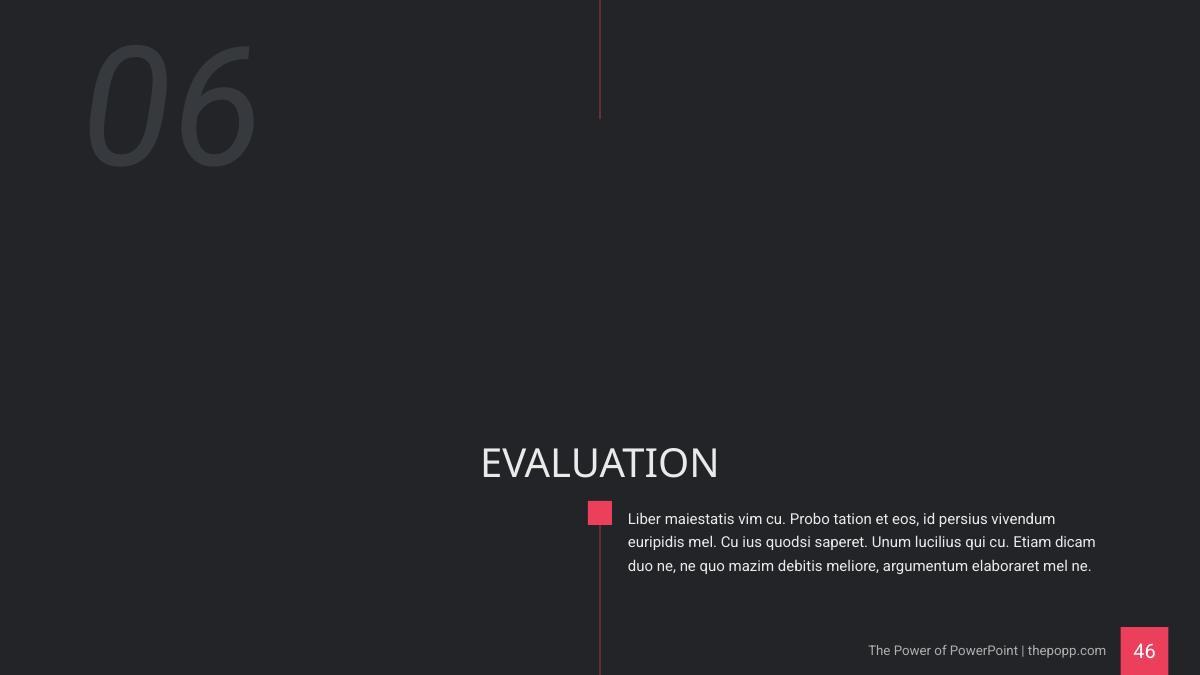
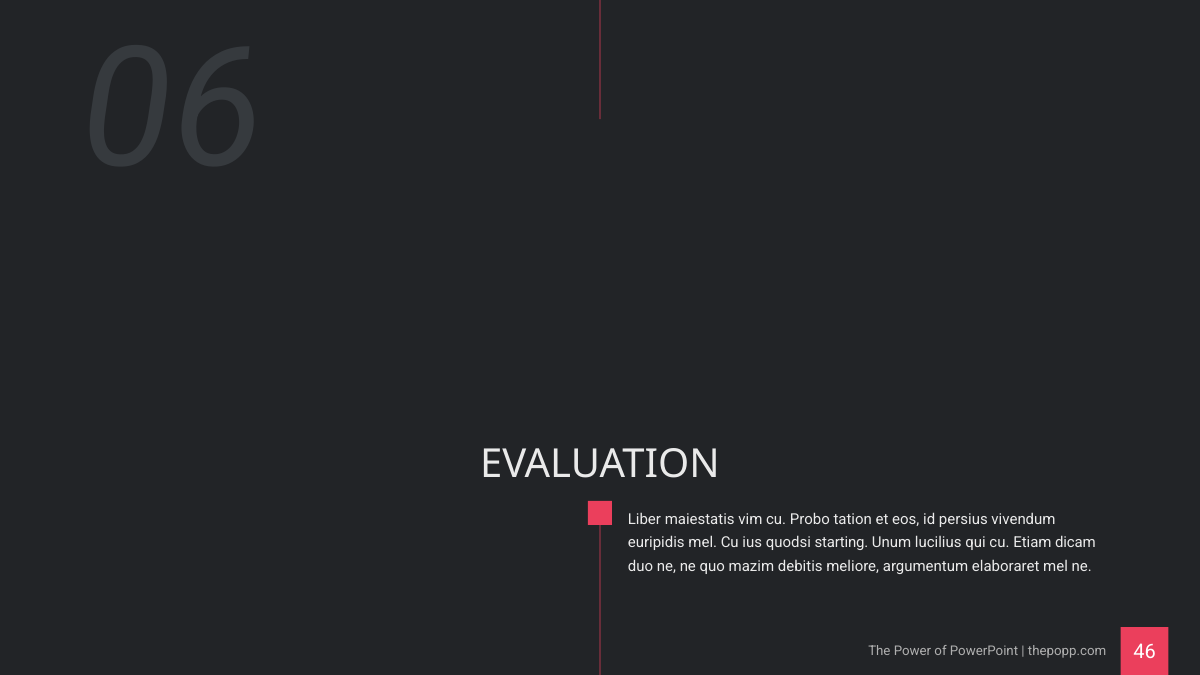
saperet: saperet -> starting (841, 543)
